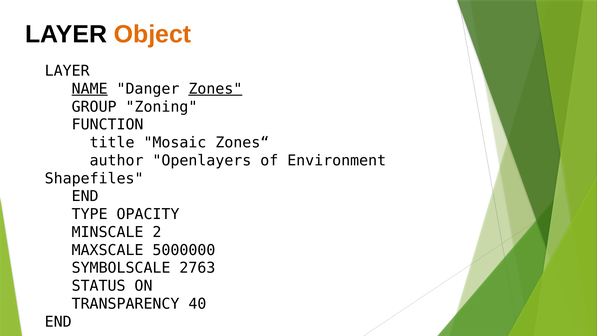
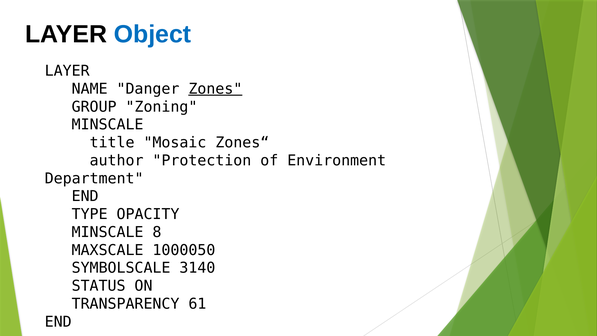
Object colour: orange -> blue (153, 34)
NAME underline: present -> none (90, 89)
FUNCTION: FUNCTION -> MINSCALE (108, 125)
Openlayers: Openlayers -> Protection (202, 160)
Shapefiles: Shapefiles -> Department (94, 178)
2: 2 -> 8 (157, 232)
5000000: 5000000 -> 1000050 (184, 250)
2763: 2763 -> 3140 (197, 268)
40: 40 -> 61 (197, 304)
